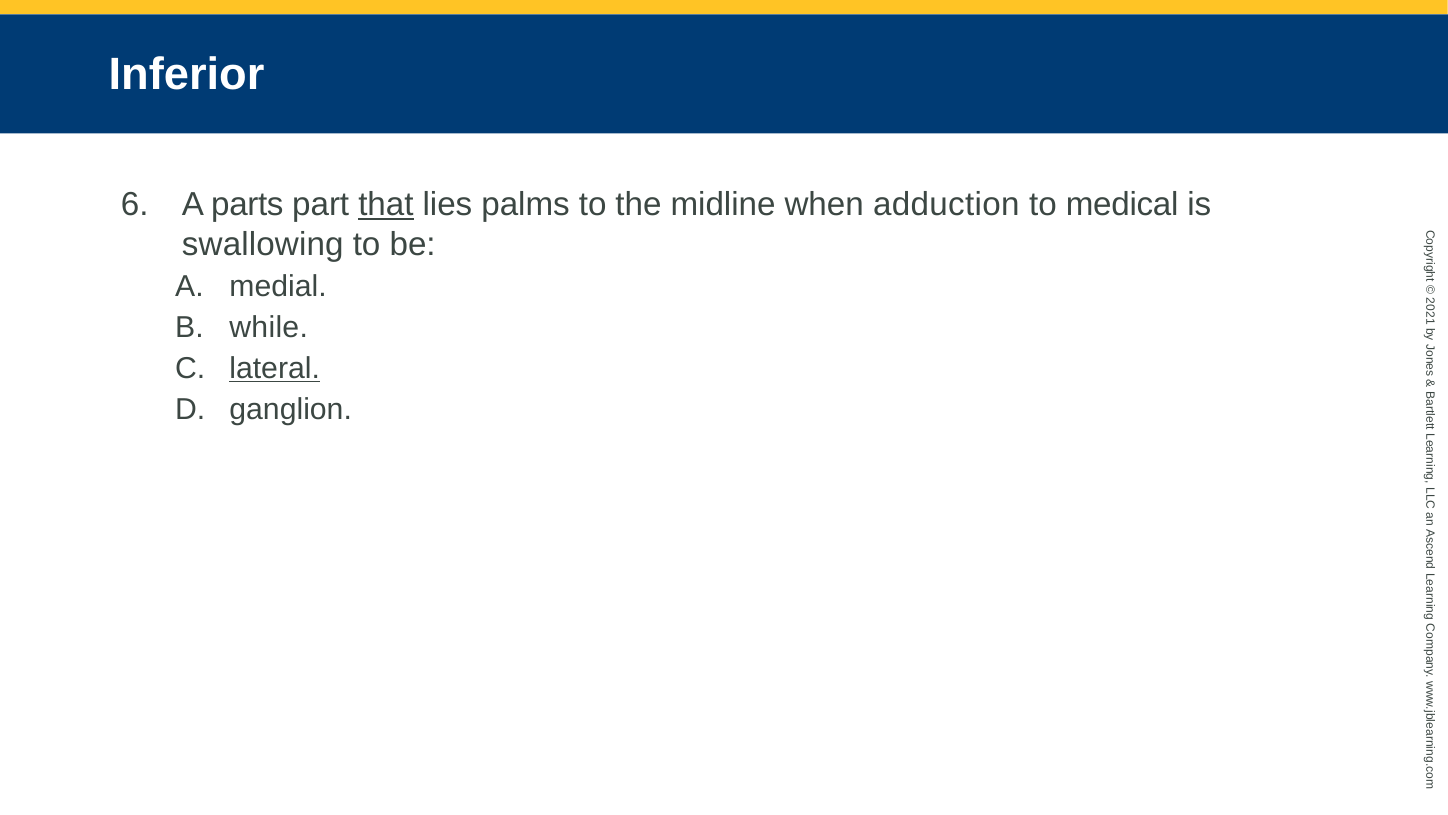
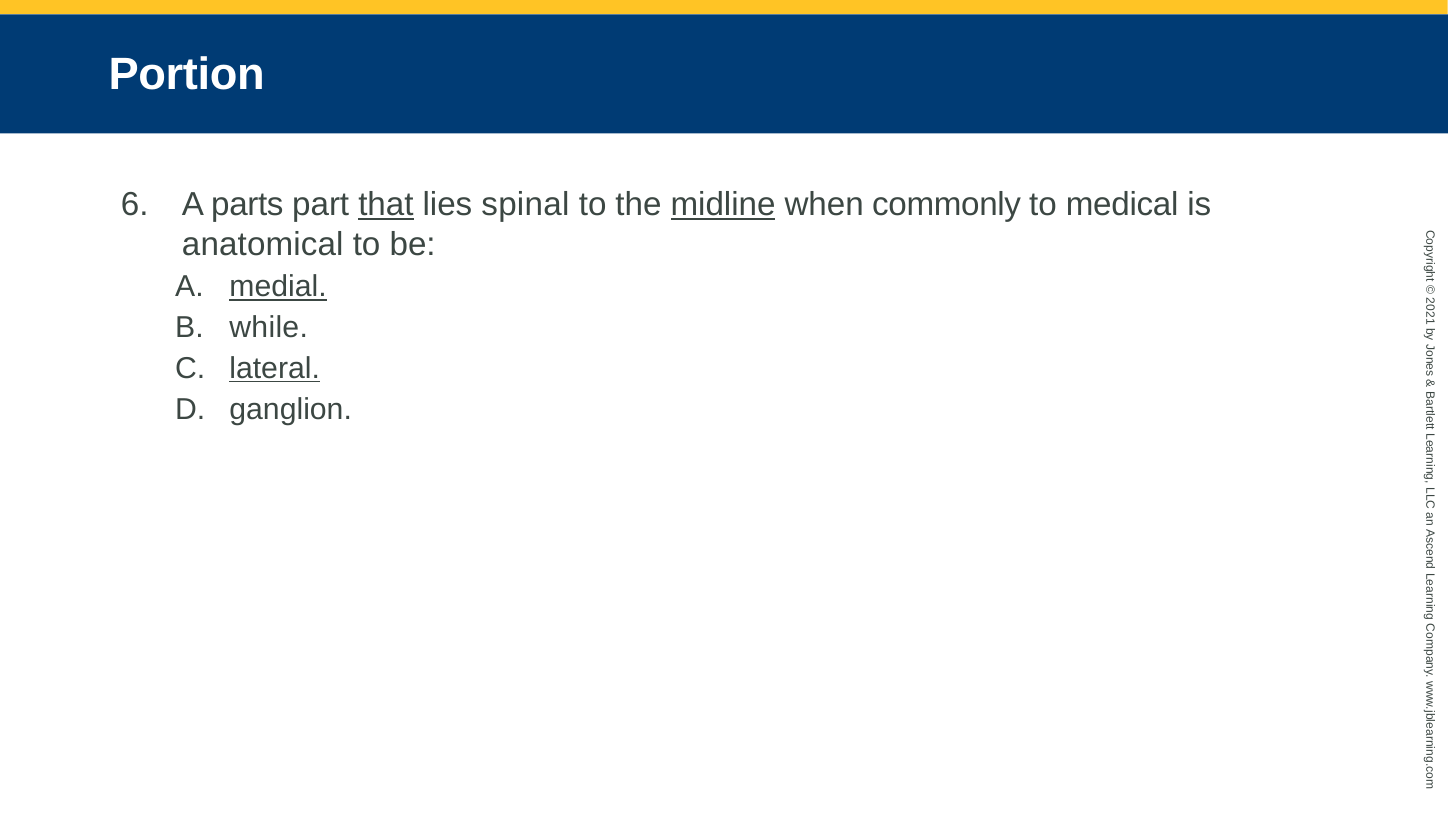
Inferior: Inferior -> Portion (187, 74)
palms: palms -> spinal (525, 205)
midline underline: none -> present (723, 205)
adduction: adduction -> commonly (947, 205)
swallowing: swallowing -> anatomical (263, 245)
medial underline: none -> present (278, 287)
